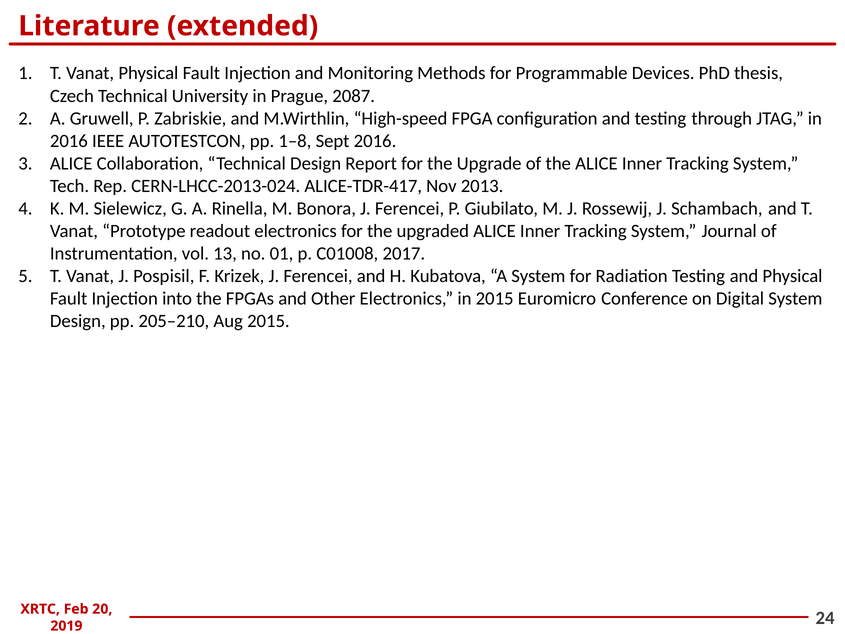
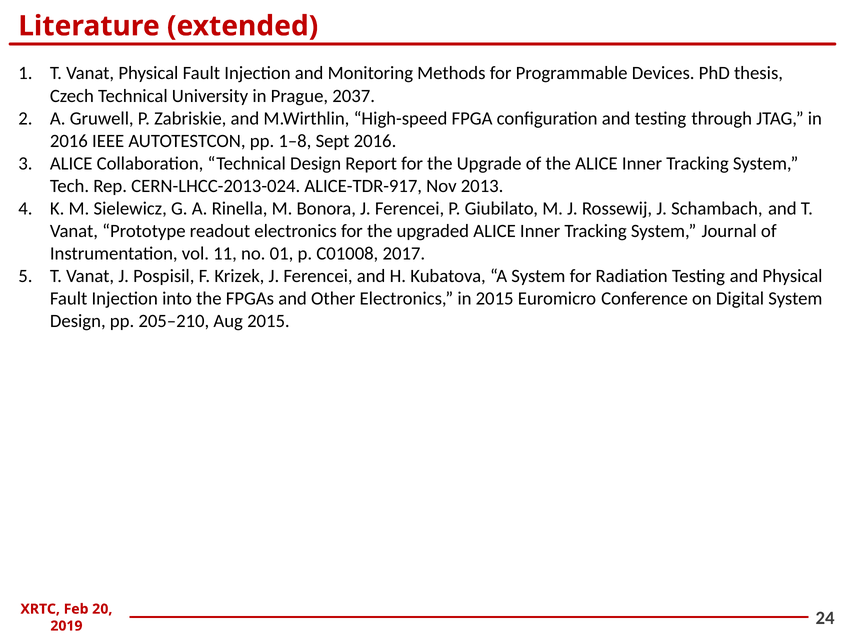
2087: 2087 -> 2037 (354, 96)
ALICE-TDR-417: ALICE-TDR-417 -> ALICE-TDR-917 (363, 186)
13: 13 -> 11 (225, 253)
